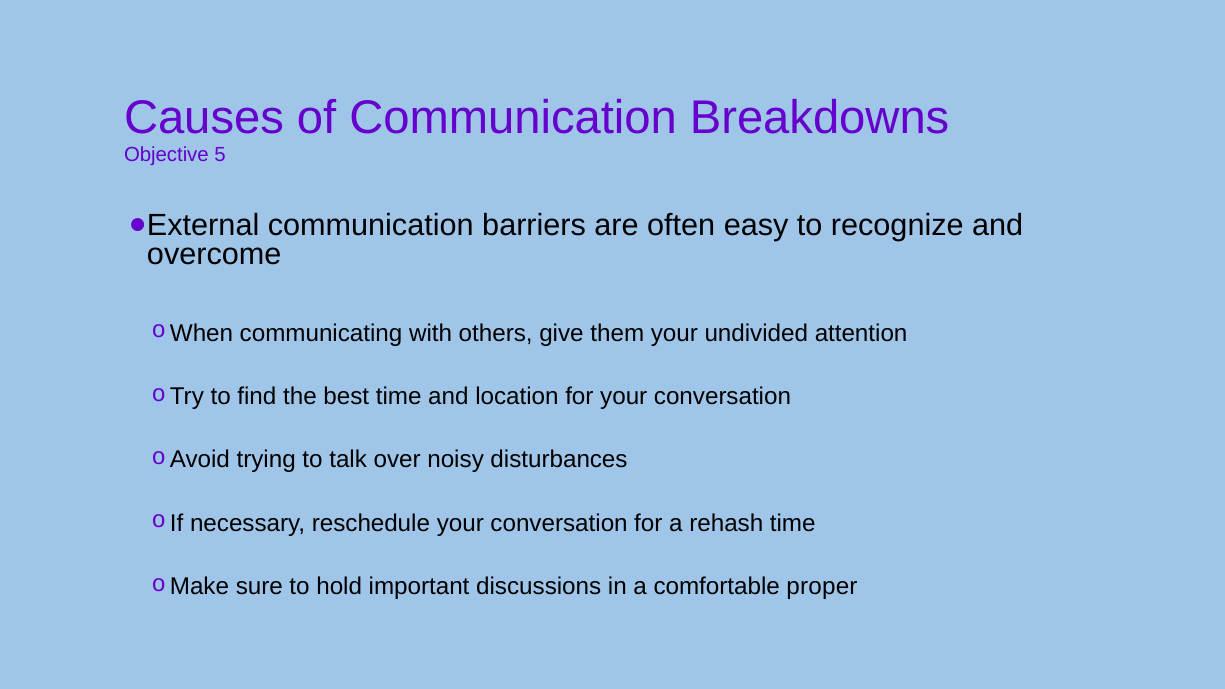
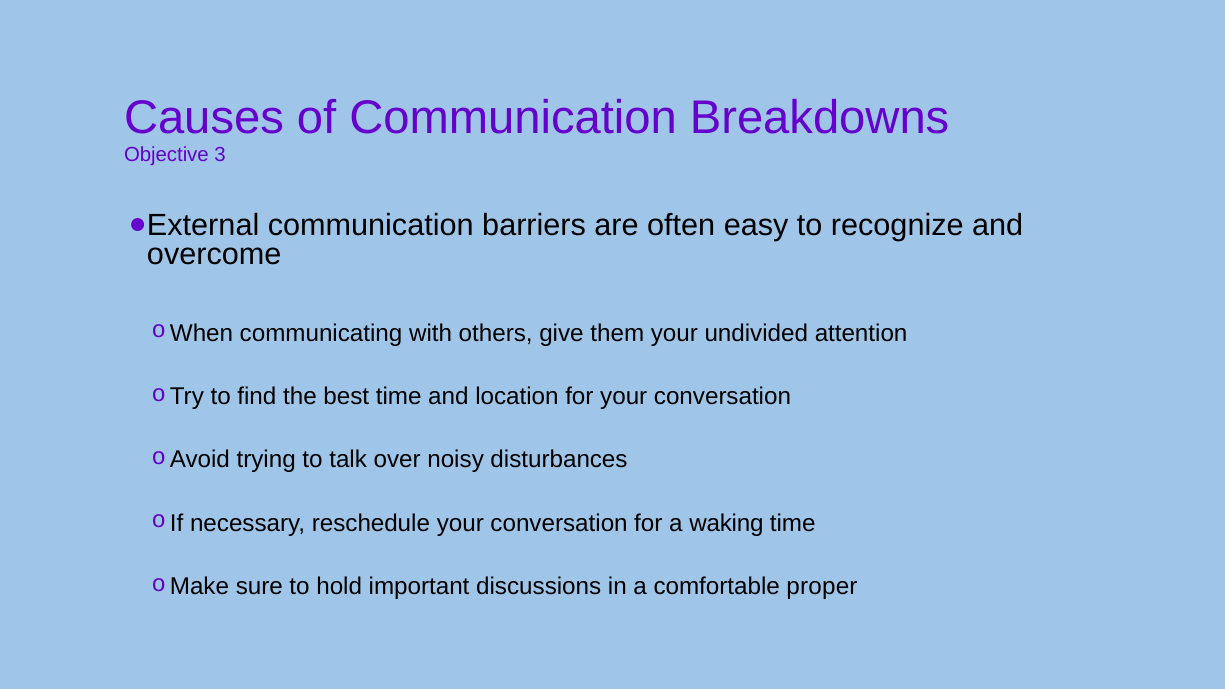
5: 5 -> 3 (220, 155)
rehash: rehash -> waking (726, 523)
